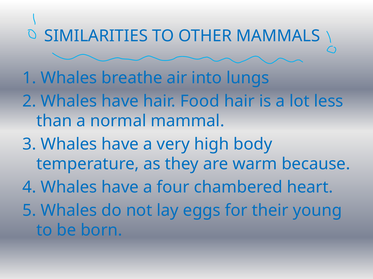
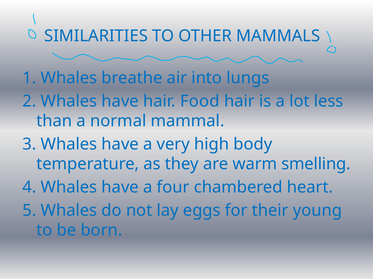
because: because -> smelling (316, 164)
